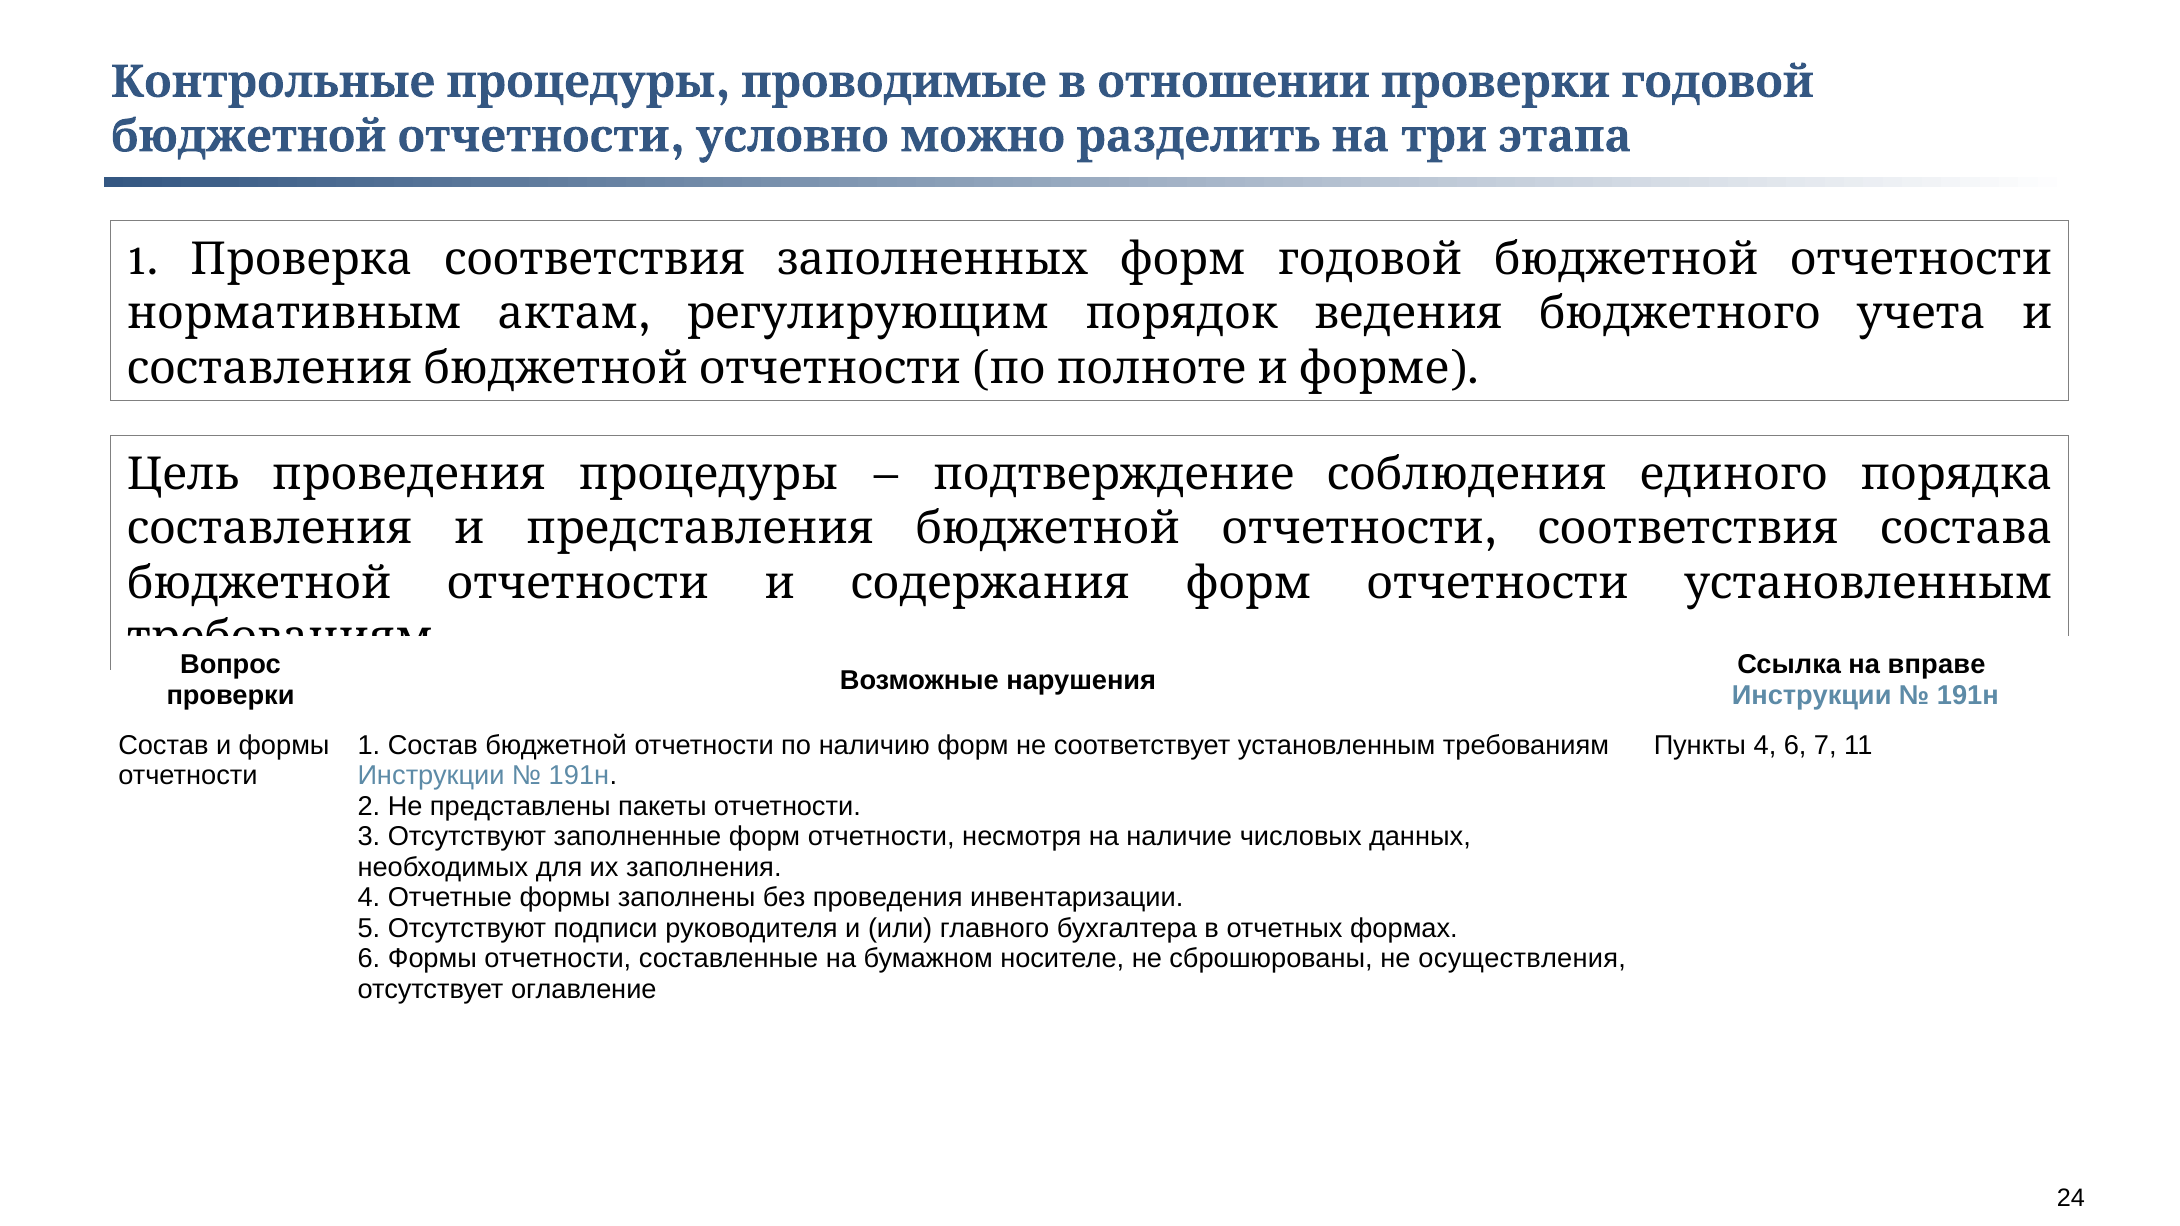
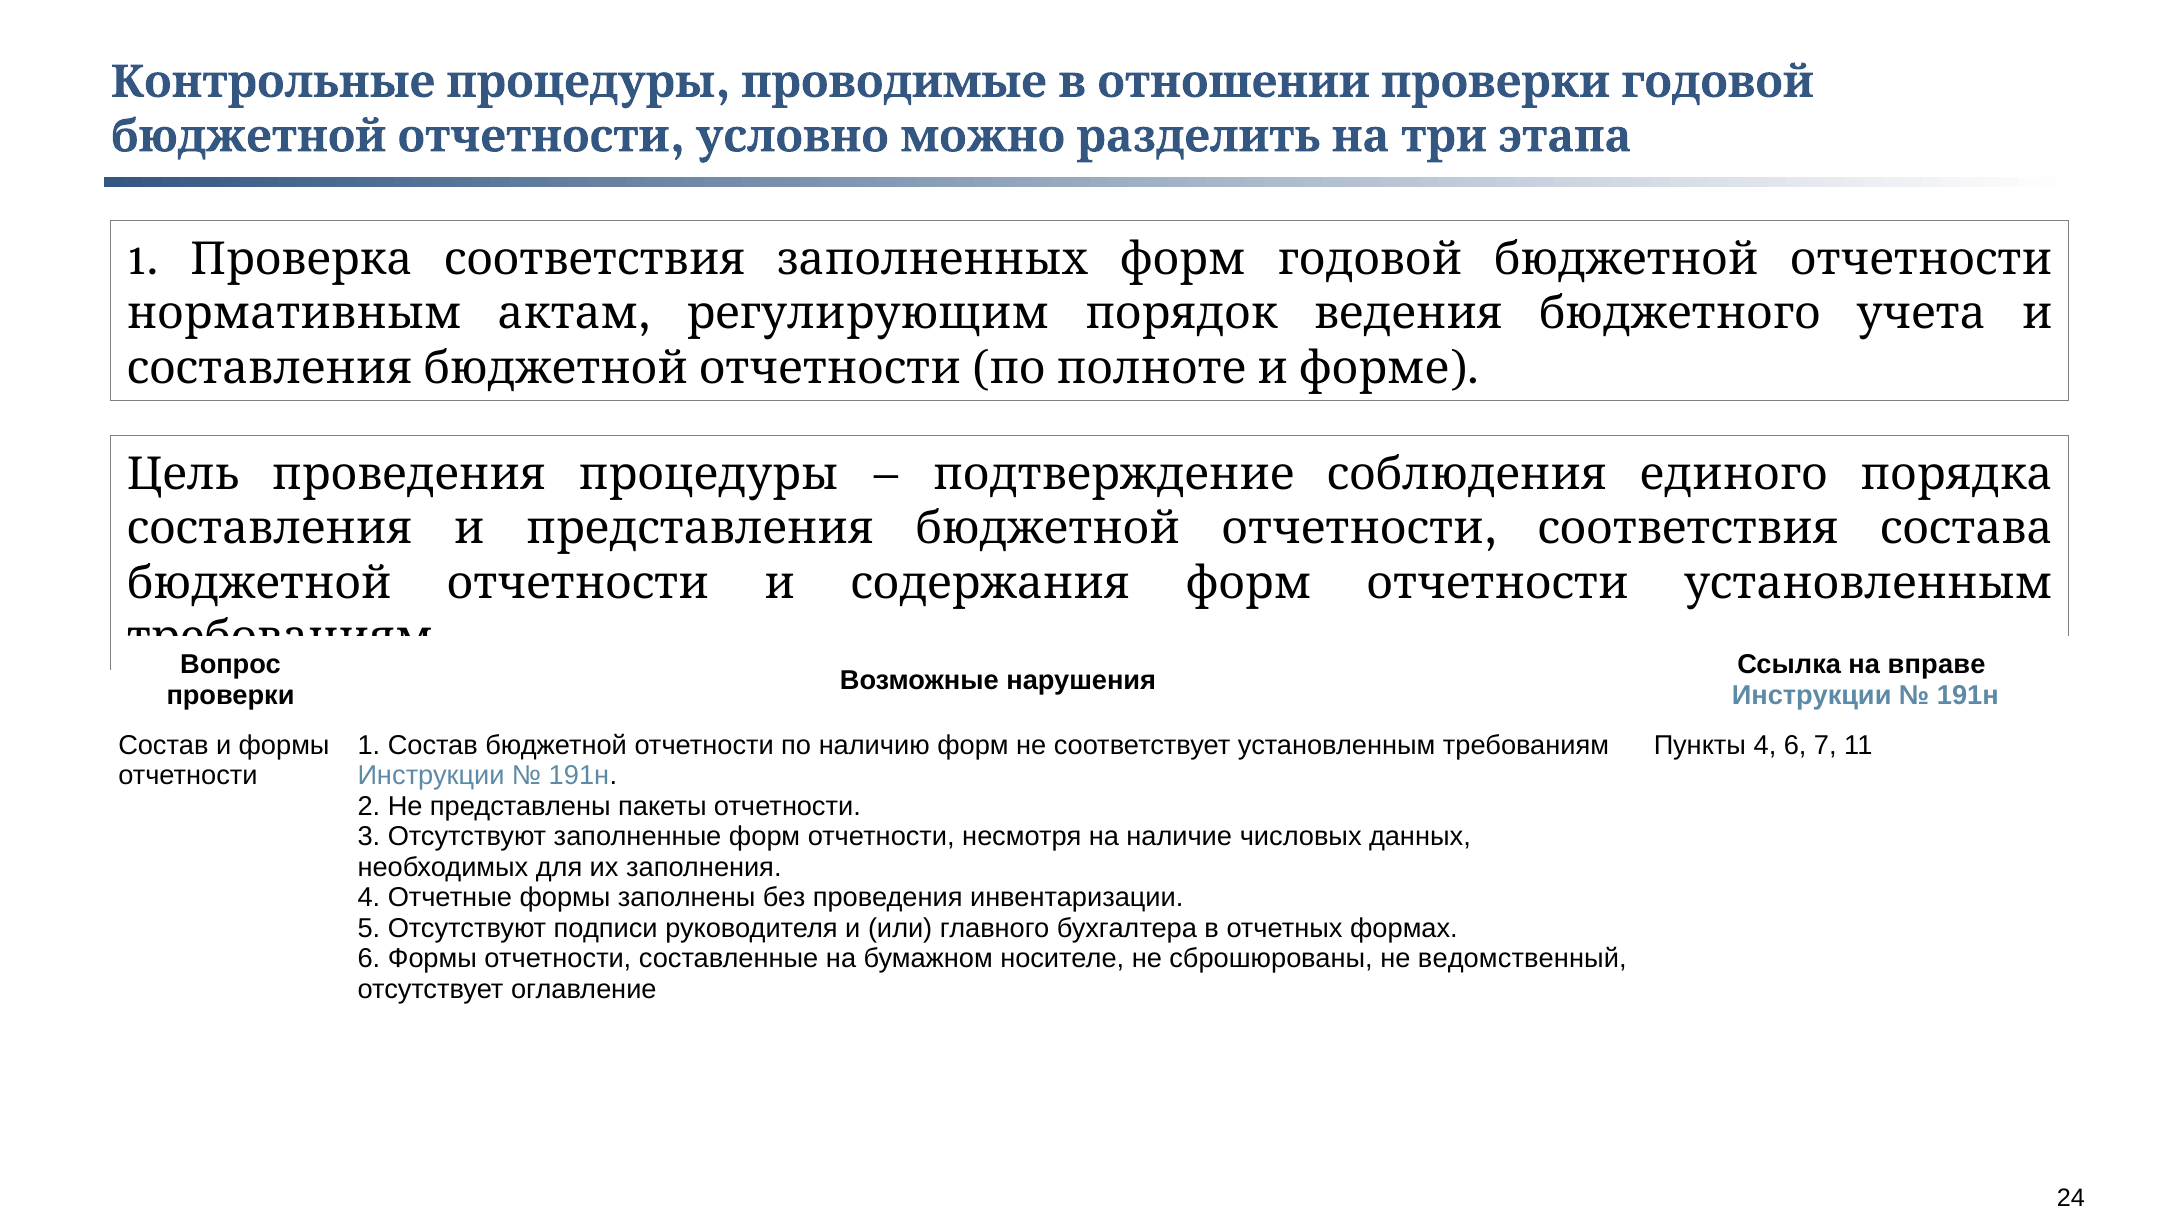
осуществления: осуществления -> ведомственный (1522, 959)
